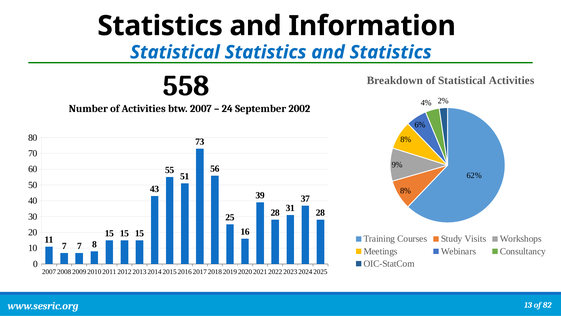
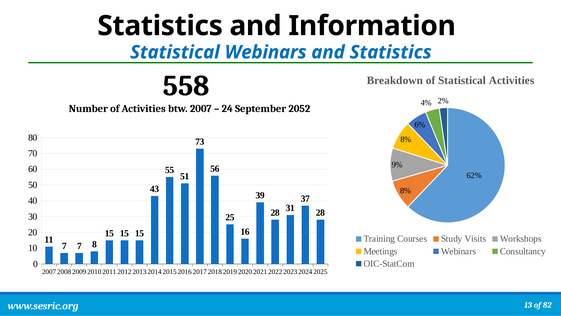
Statistical Statistics: Statistics -> Webinars (266, 52)
2002: 2002 -> 2052 (299, 108)
